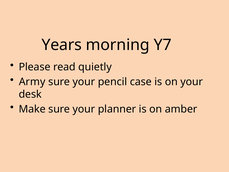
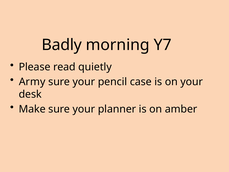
Years: Years -> Badly (62, 45)
